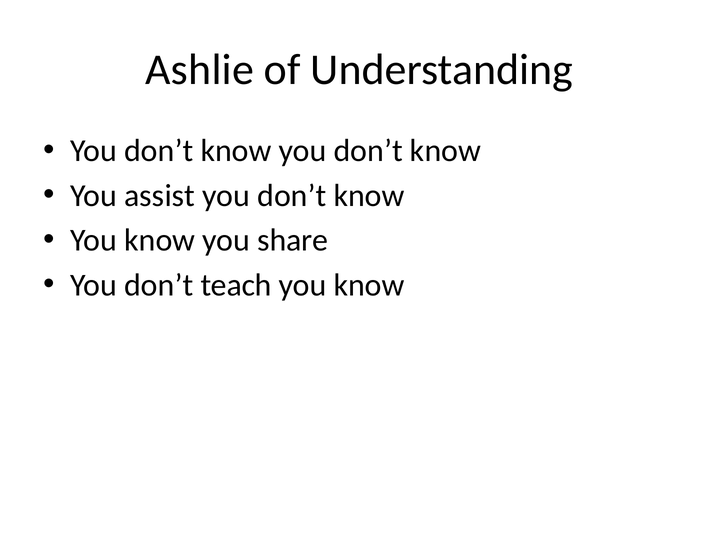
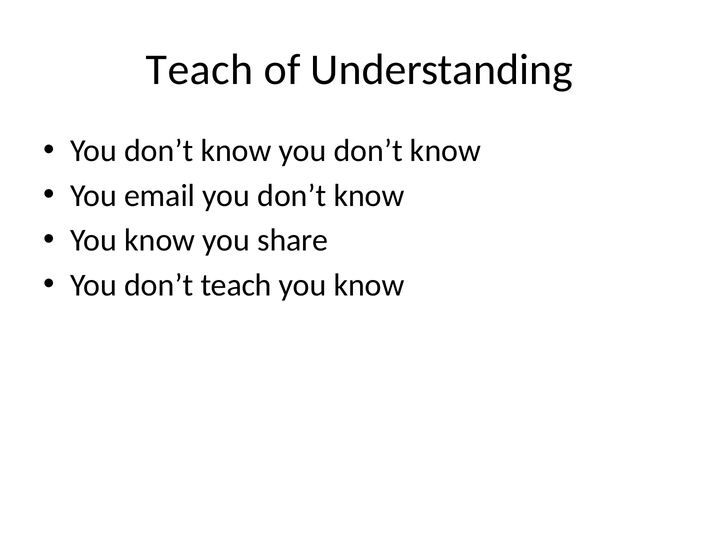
Ashlie: Ashlie -> Teach (200, 70)
assist: assist -> email (160, 196)
